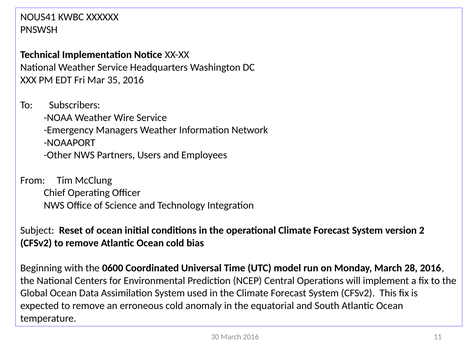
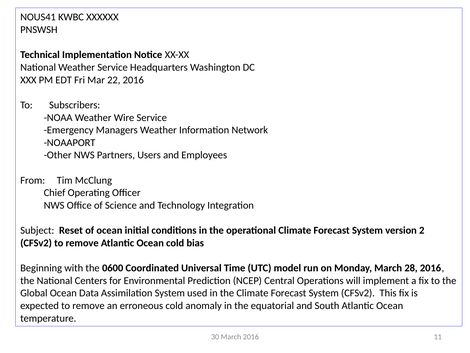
35: 35 -> 22 (114, 80)
